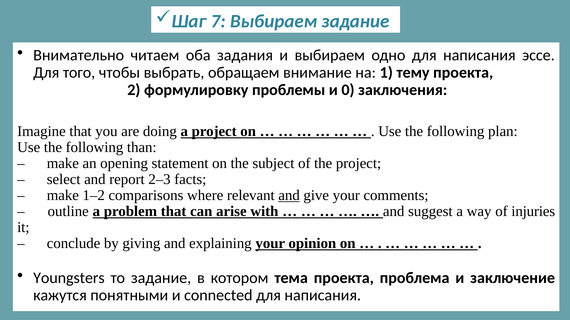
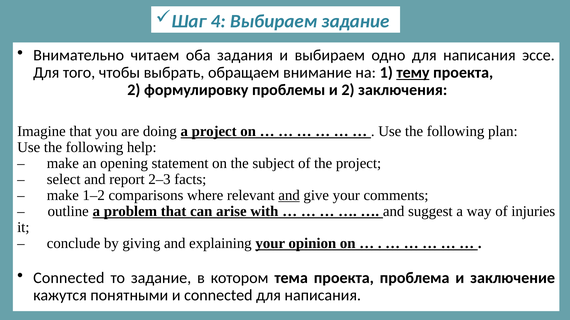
7: 7 -> 4 (218, 21)
тему underline: none -> present (413, 73)
и 0: 0 -> 2 (348, 90)
than: than -> help (142, 148)
Youngsters: Youngsters -> Connected (69, 279)
